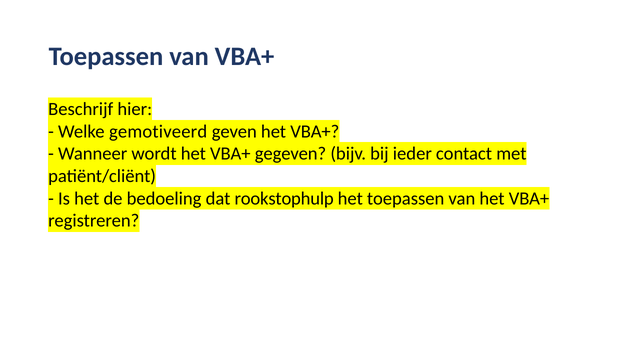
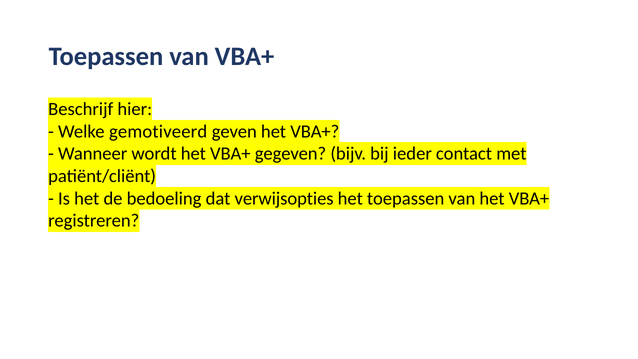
rookstophulp: rookstophulp -> verwijsopties (284, 198)
